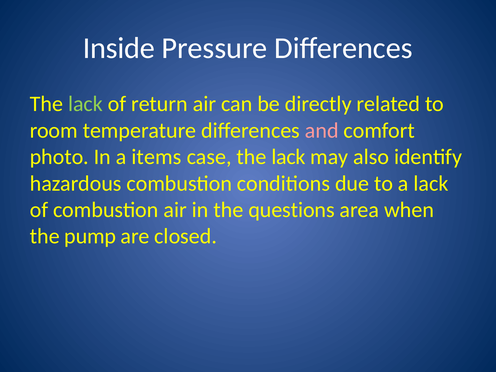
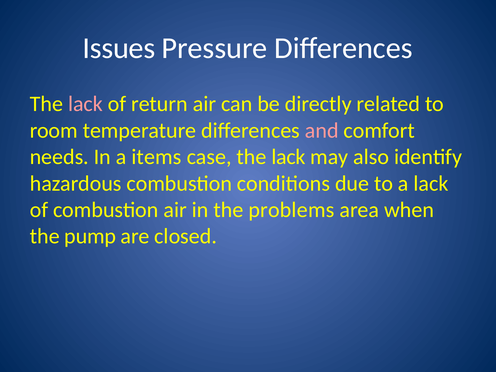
Inside: Inside -> Issues (119, 48)
lack colour: light green -> pink (85, 104)
photo: photo -> needs (59, 157)
questions: questions -> problems (291, 210)
